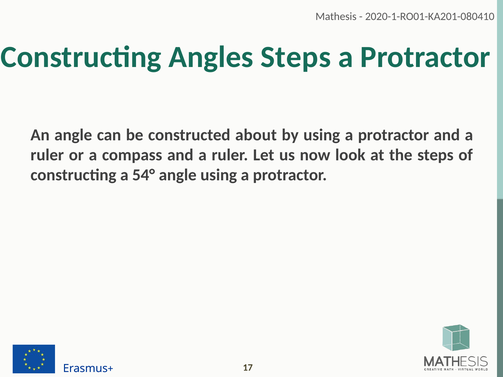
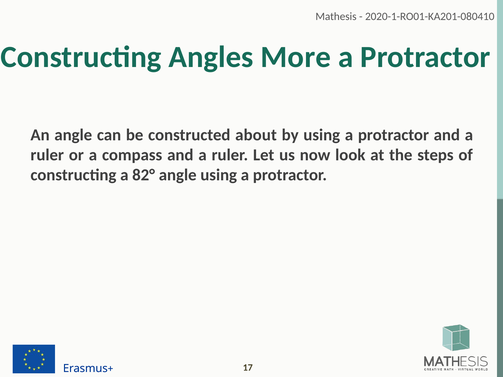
Angles Steps: Steps -> More (296, 57)
54°: 54° -> 82° (144, 175)
